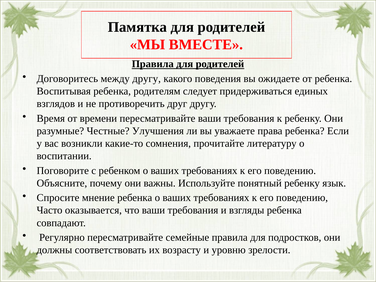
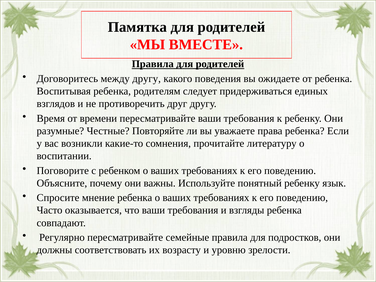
Улучшения: Улучшения -> Повторяйте (158, 131)
